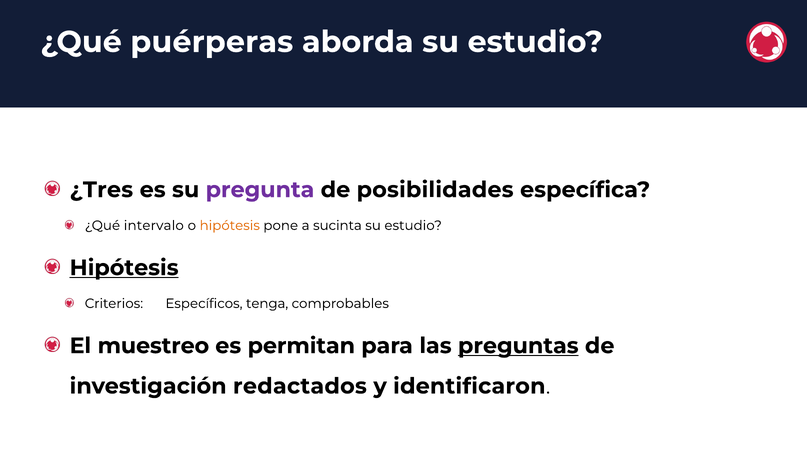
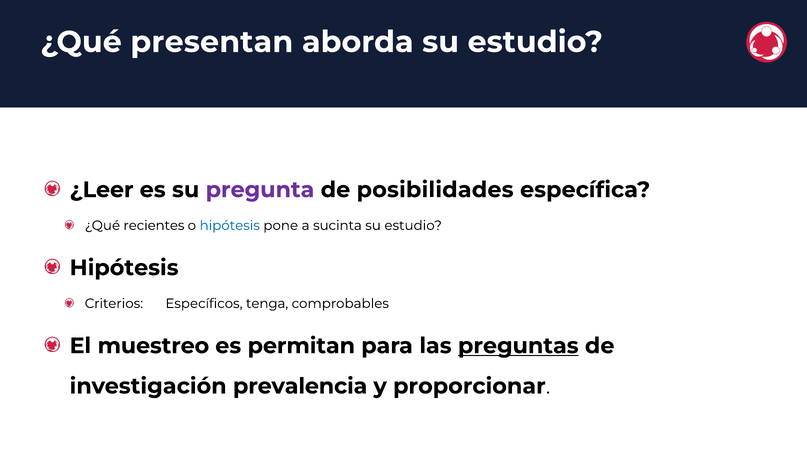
puérperas: puérperas -> presentan (212, 42)
¿Tres: ¿Tres -> ¿Leer (102, 190)
intervalo: intervalo -> recientes (154, 225)
hipótesis colour: orange -> blue (230, 225)
Hipótesis underline: present -> none (124, 268)
redactados: redactados -> prevalencia (300, 386)
identificaron: identificaron -> proporcionar (469, 386)
